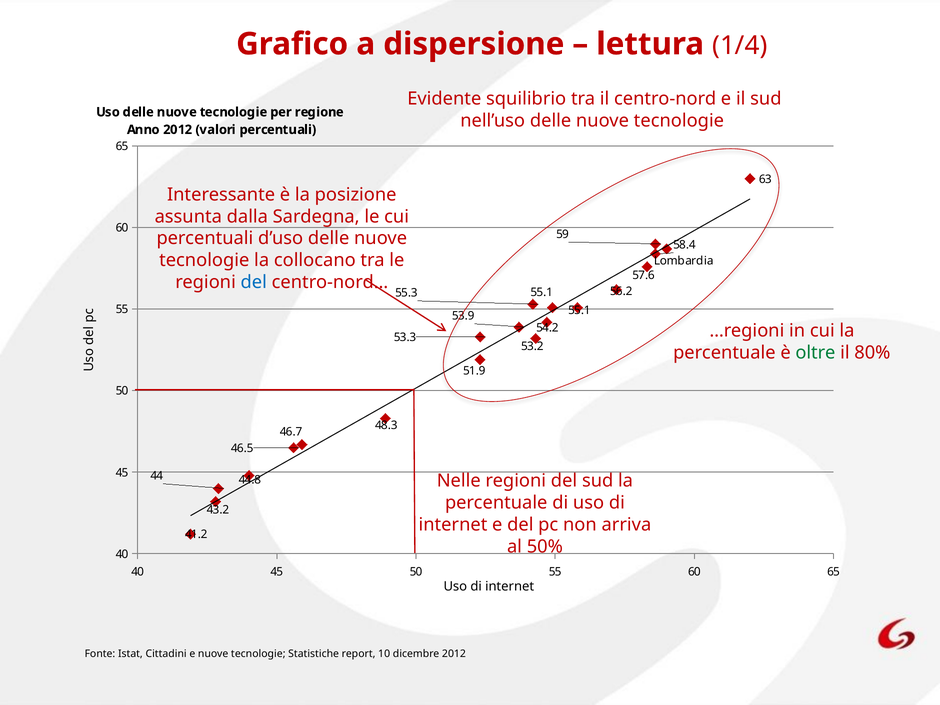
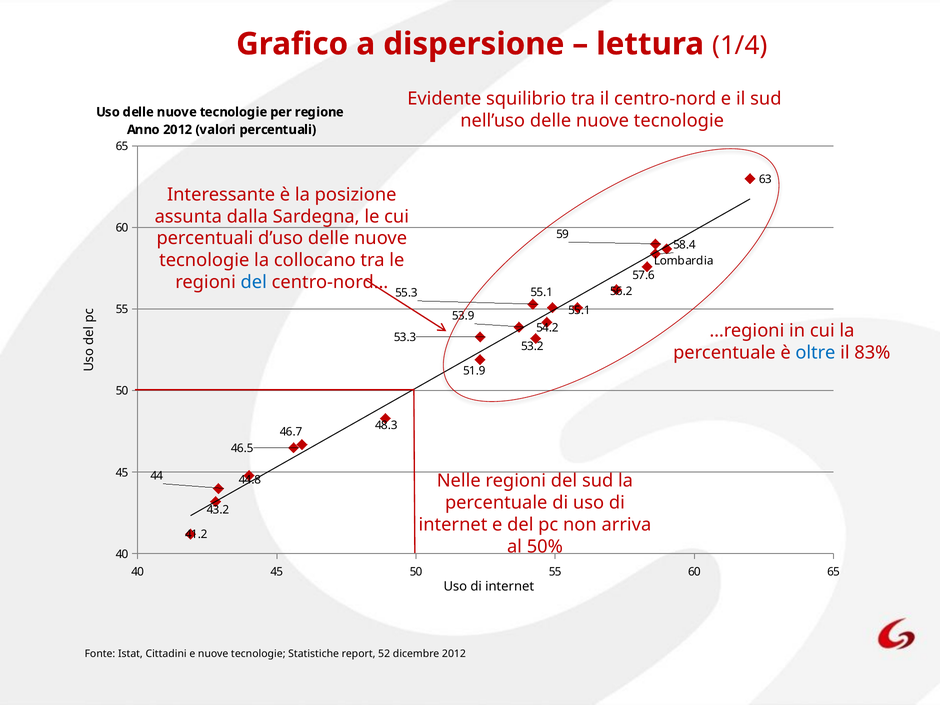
oltre colour: green -> blue (815, 353)
80%: 80% -> 83% (872, 353)
10: 10 -> 52 (384, 654)
